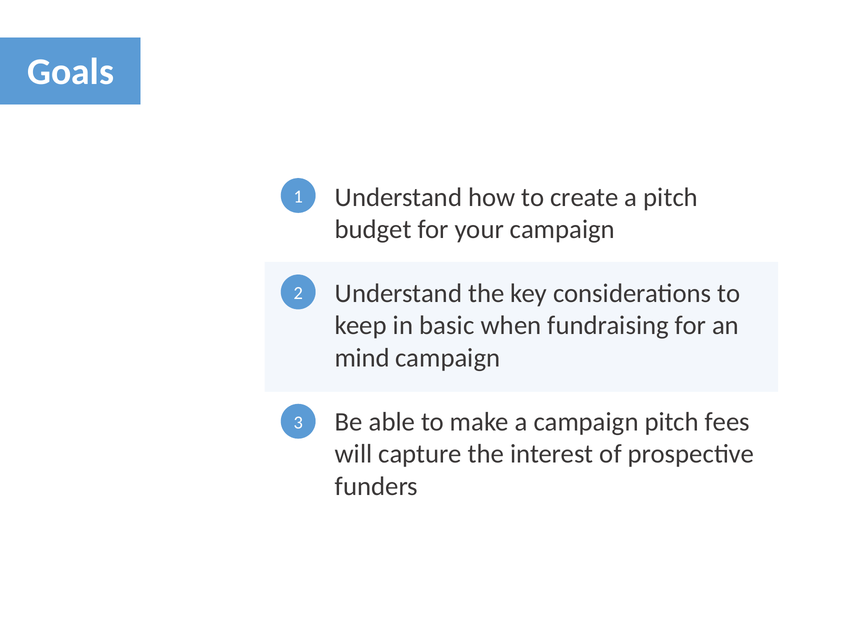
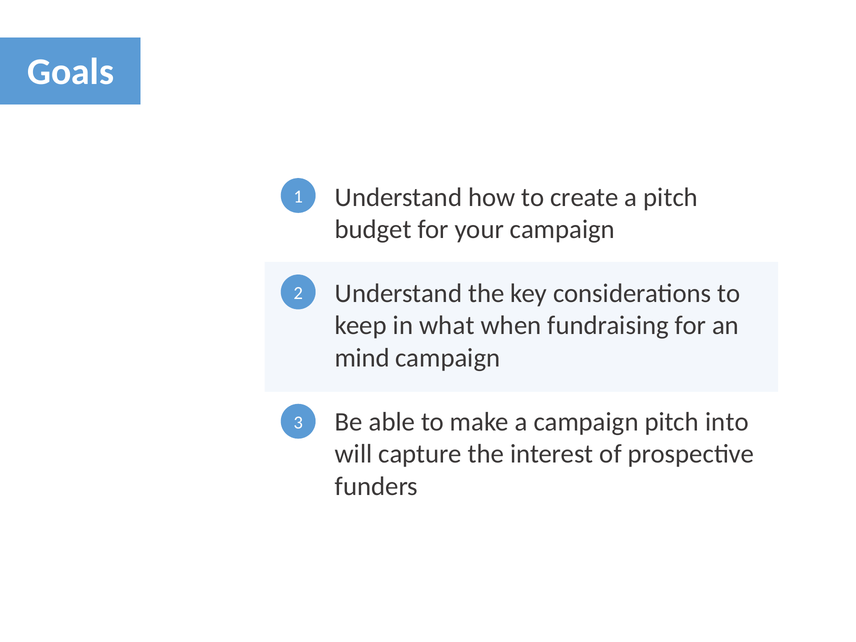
basic: basic -> what (447, 326)
fees: fees -> into (727, 422)
